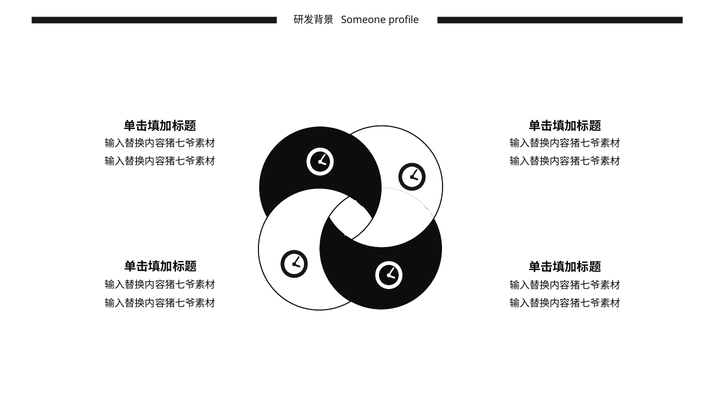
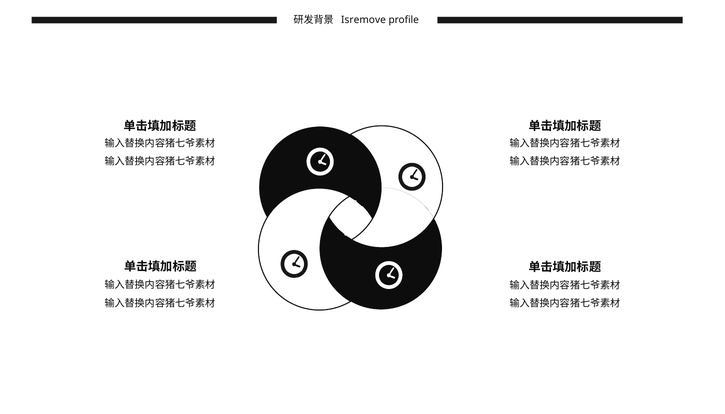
Someone: Someone -> Isremove (363, 20)
